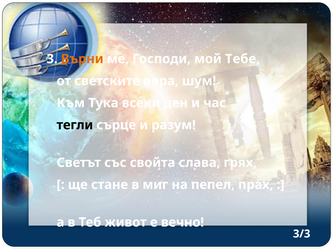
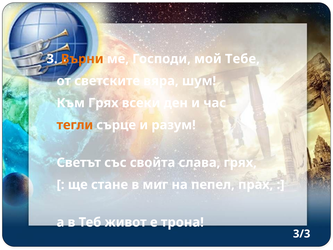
Към Тука: Тука -> Грях (103, 103)
тегли colour: black -> orange (75, 125)
вечно: вечно -> трона (182, 222)
